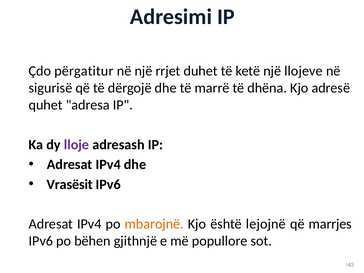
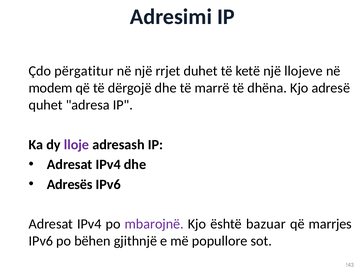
sigurisë: sigurisë -> modem (51, 88)
Vrasësit: Vrasësit -> Adresës (70, 184)
mbarojnë colour: orange -> purple (154, 224)
lejojnë: lejojnë -> bazuar (266, 224)
